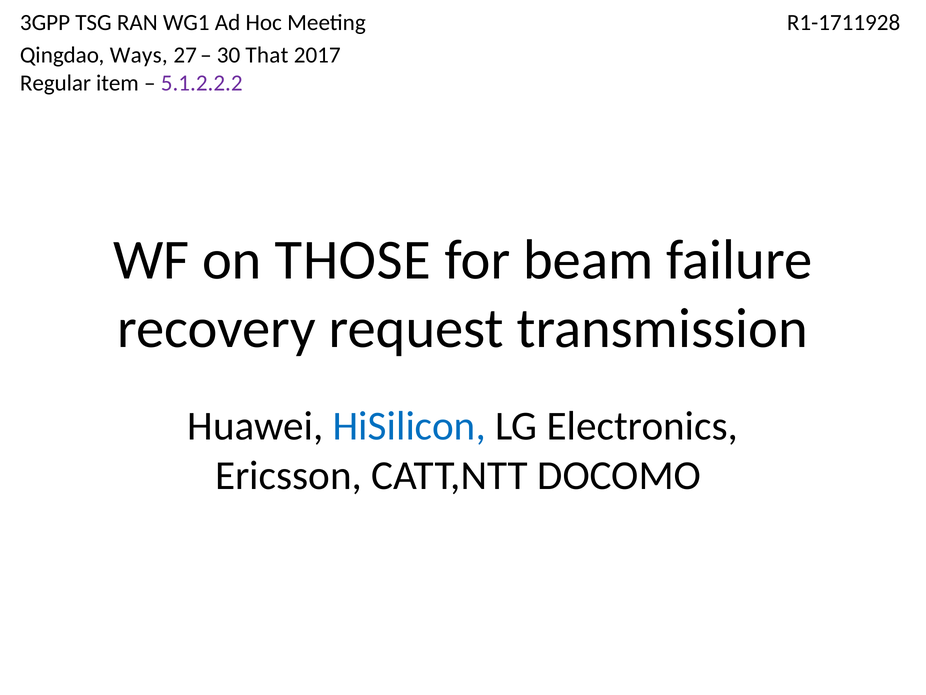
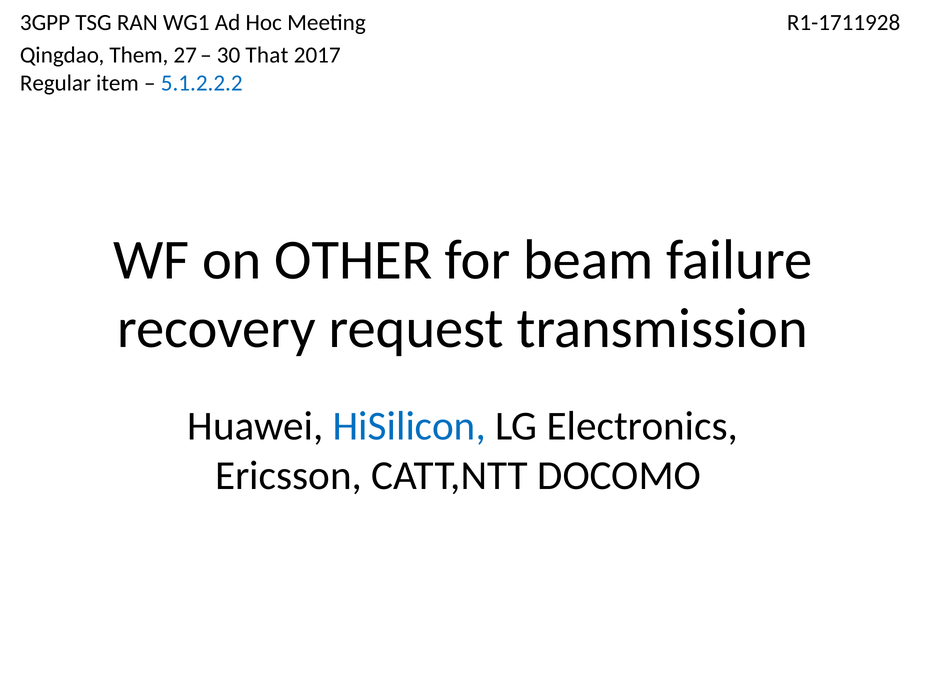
Ways: Ways -> Them (139, 55)
5.1.2.2.2 colour: purple -> blue (202, 83)
THOSE: THOSE -> OTHER (353, 260)
